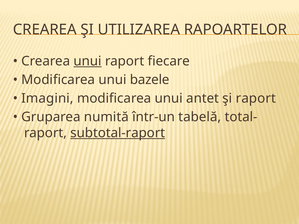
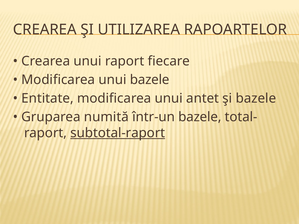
unui underline: present -> none (88, 61)
Imagini: Imagini -> Entitate (47, 98)
şi raport: raport -> bazele (256, 98)
într-un tabelă: tabelă -> bazele (200, 117)
